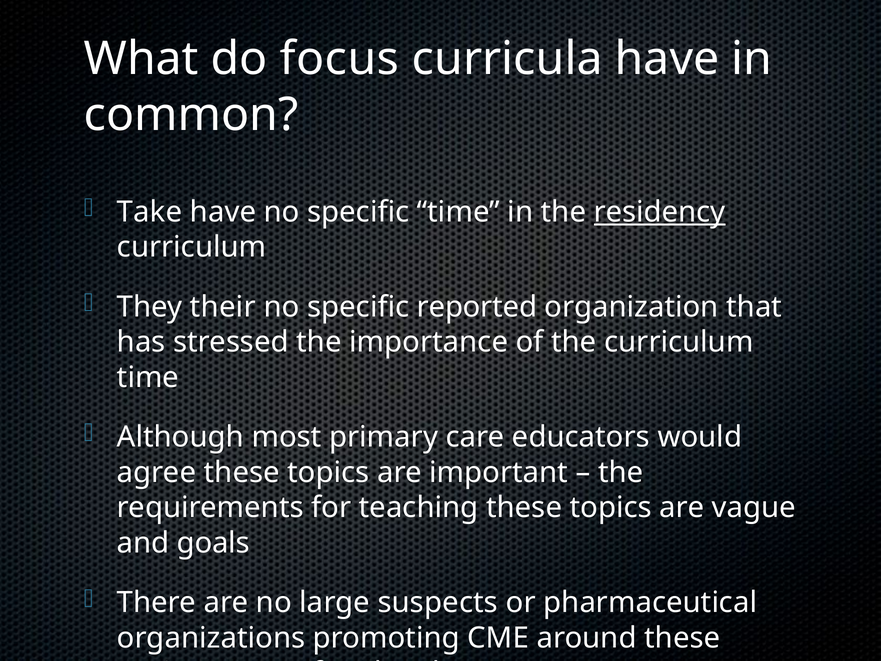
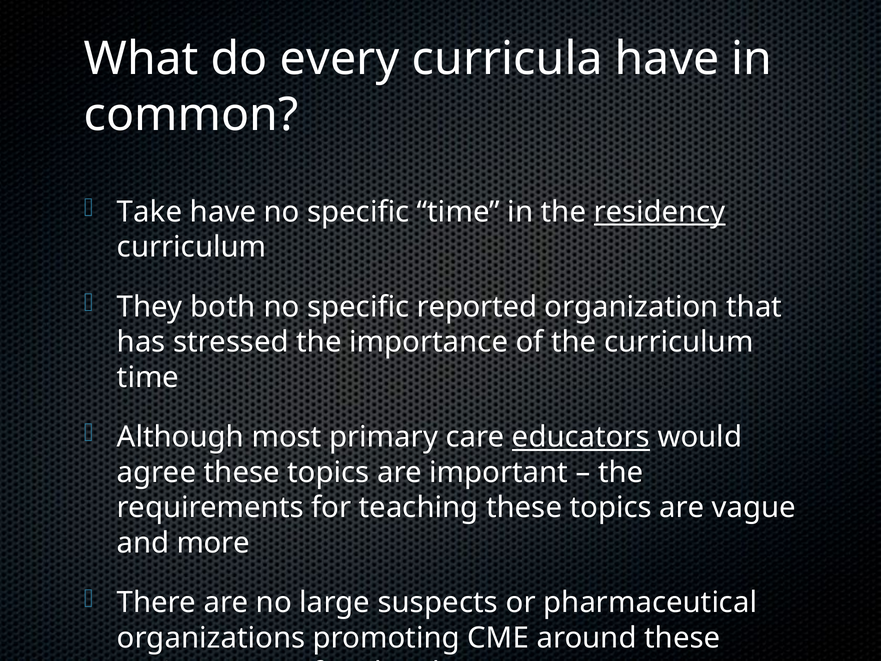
focus: focus -> every (340, 59)
their: their -> both (223, 307)
educators underline: none -> present (581, 437)
goals: goals -> more (213, 543)
